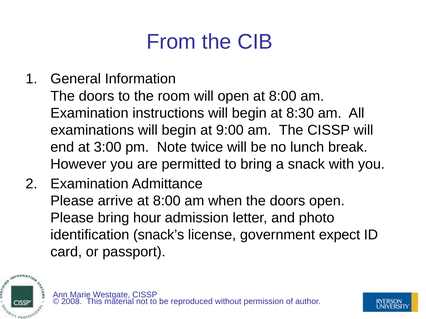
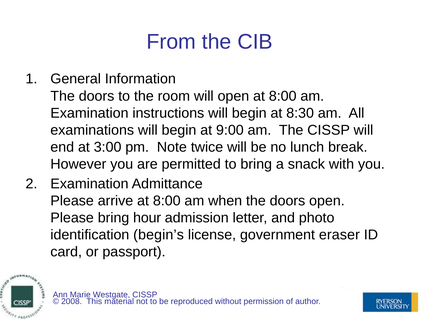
snack’s: snack’s -> begin’s (159, 235)
expect: expect -> eraser (339, 235)
